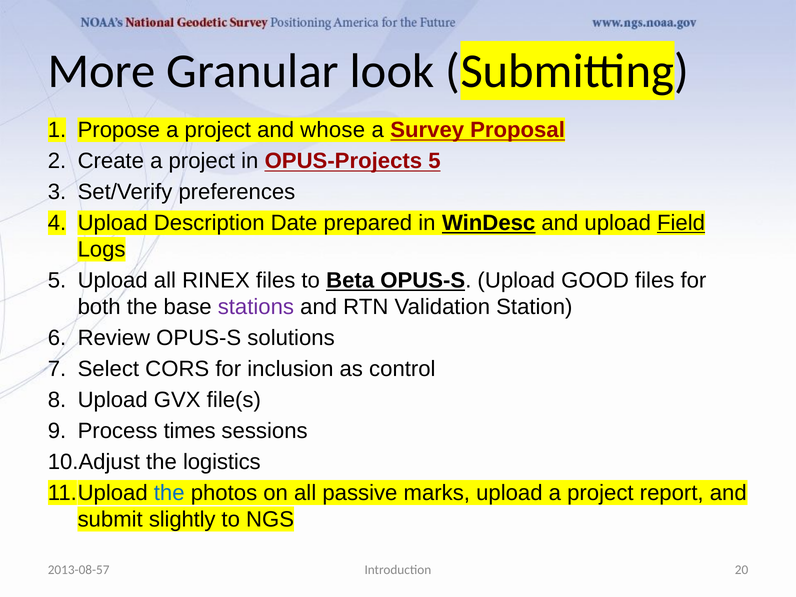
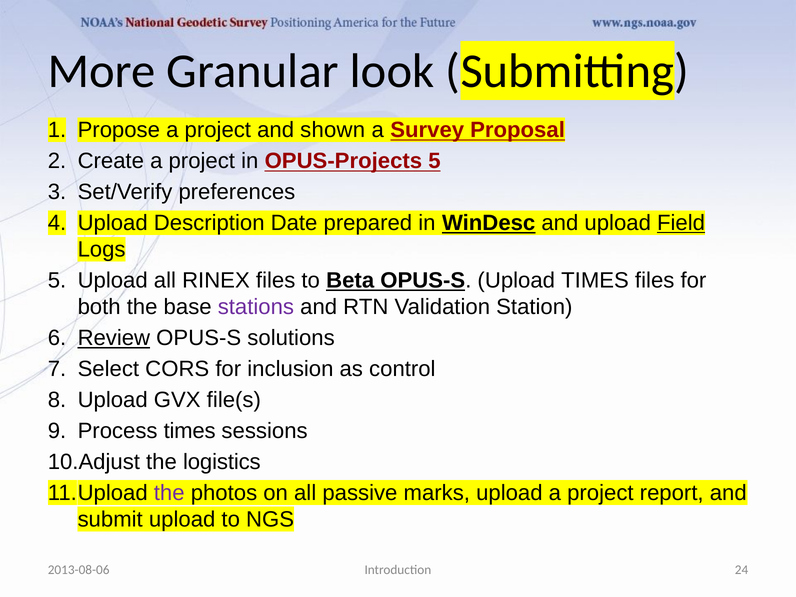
whose: whose -> shown (333, 130)
Upload GOOD: GOOD -> TIMES (595, 281)
Review underline: none -> present (114, 338)
the colour: blue -> purple (169, 493)
submit slightly: slightly -> upload (182, 519)
2013-08-57: 2013-08-57 -> 2013-08-06 (79, 570)
20: 20 -> 24 (742, 570)
